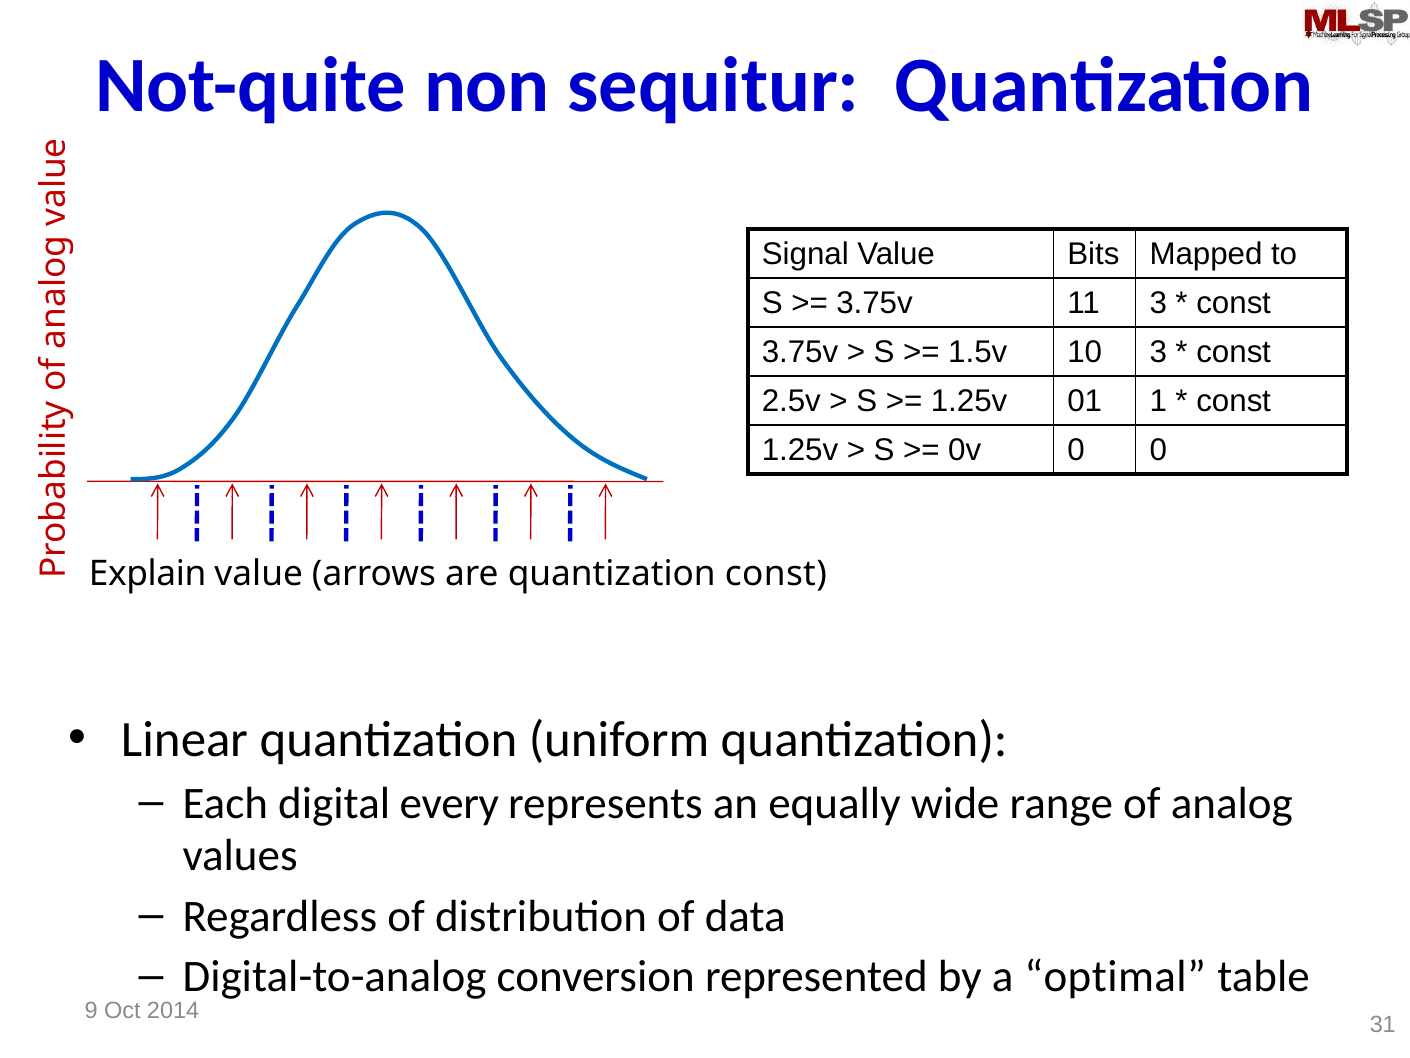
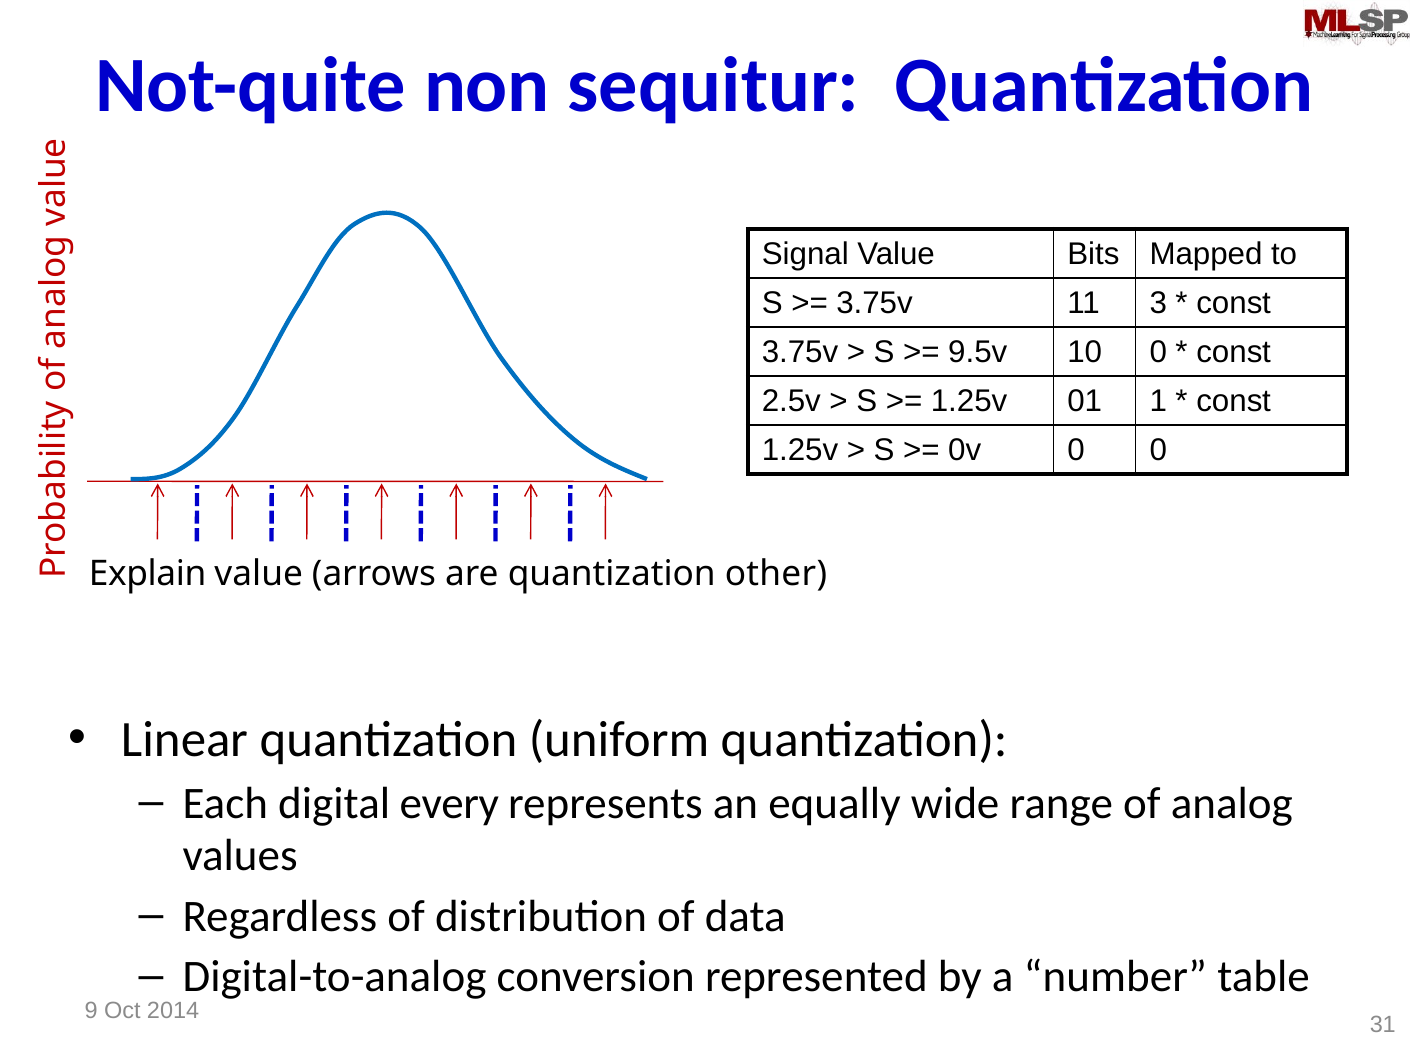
1.5v: 1.5v -> 9.5v (978, 352)
10 3: 3 -> 0 (1158, 352)
quantization const: const -> other (776, 574)
optimal: optimal -> number (1115, 976)
